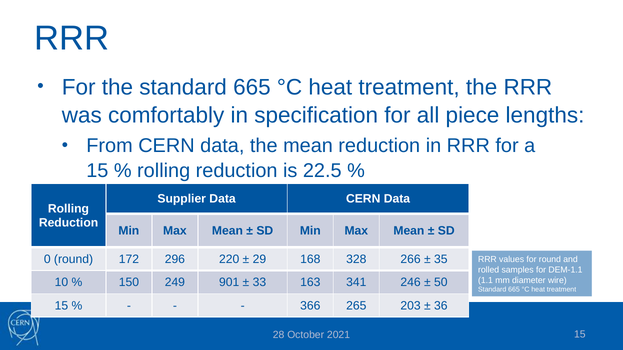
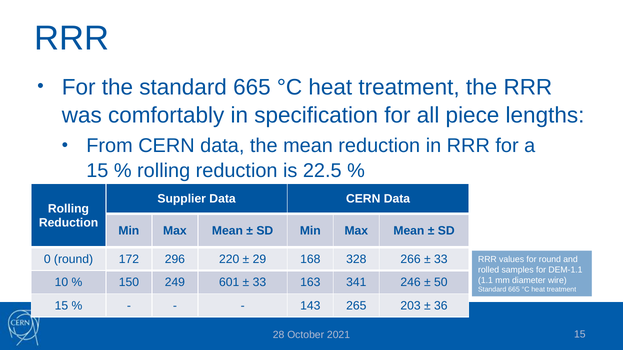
35: 35 -> 33 (441, 259)
901: 901 -> 601 (229, 283)
366: 366 -> 143 (310, 306)
